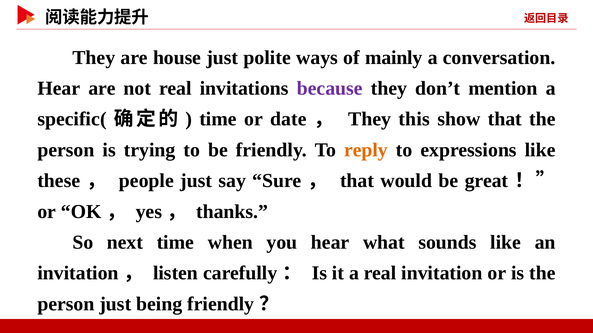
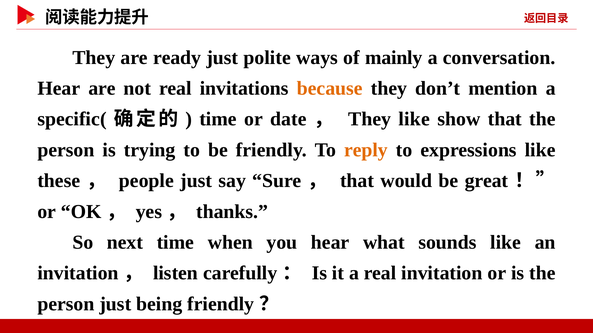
house: house -> ready (177, 58)
because colour: purple -> orange (330, 89)
They this: this -> like (414, 119)
